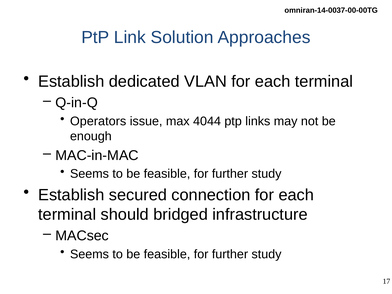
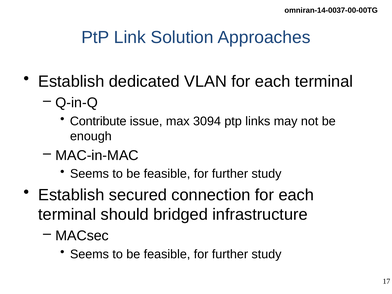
Operators: Operators -> Contribute (98, 121)
4044: 4044 -> 3094 (207, 121)
